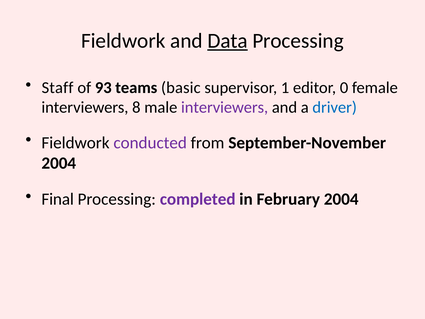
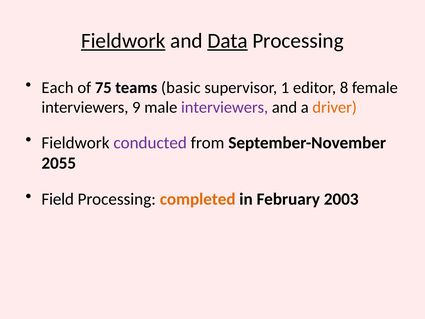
Fieldwork underline: none -> present (123, 41)
Staff: Staff -> Each (57, 88)
93: 93 -> 75 (103, 88)
0: 0 -> 8 (344, 88)
8: 8 -> 9 (136, 107)
driver colour: blue -> orange (335, 107)
2004: 2004 -> 2055 (59, 163)
Final: Final -> Field (58, 199)
completed colour: purple -> orange (198, 199)
February 2004: 2004 -> 2003 (341, 199)
